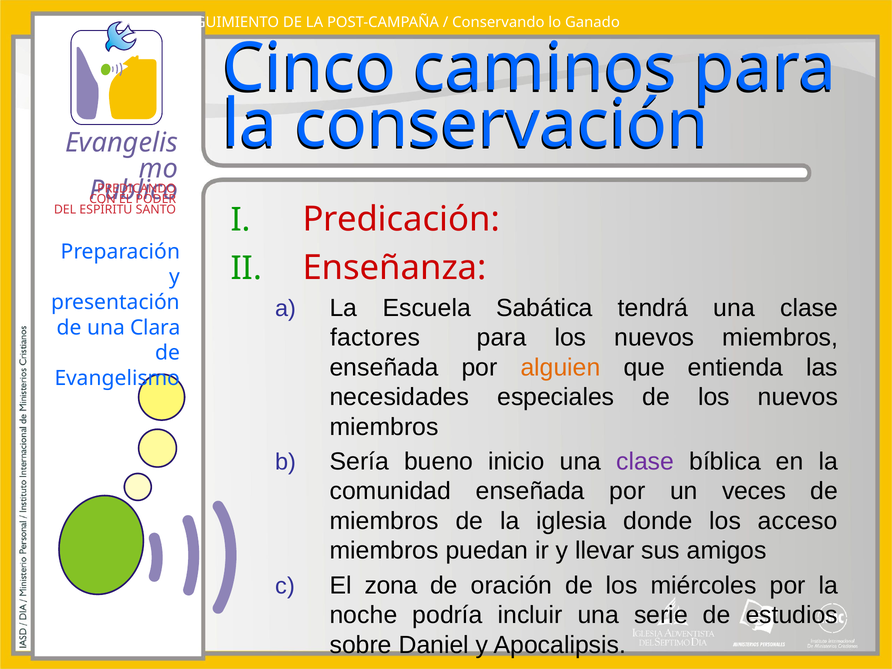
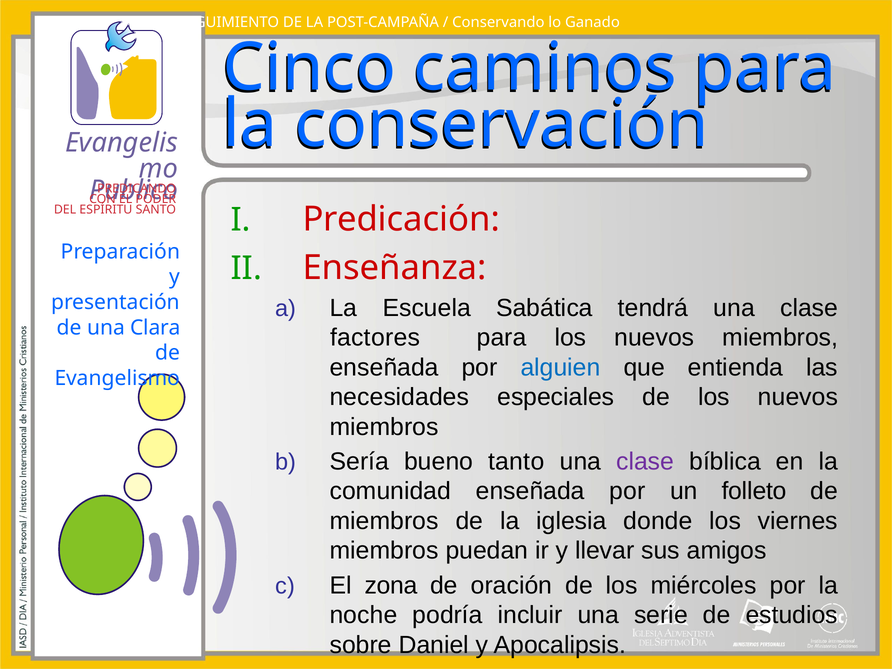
alguien colour: orange -> blue (561, 367)
inicio: inicio -> tanto (516, 462)
veces: veces -> folleto (754, 491)
acceso: acceso -> viernes (798, 521)
